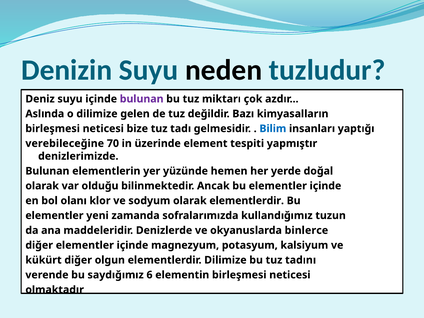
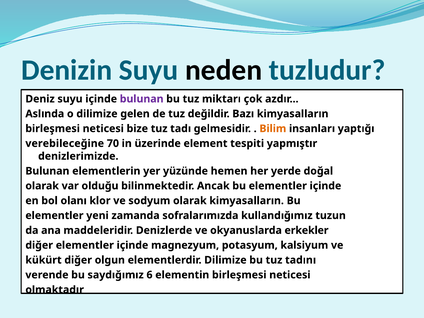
Bilim colour: blue -> orange (273, 129)
olarak elementlerdir: elementlerdir -> kimyasalların (247, 201)
binlerce: binlerce -> erkekler (307, 230)
